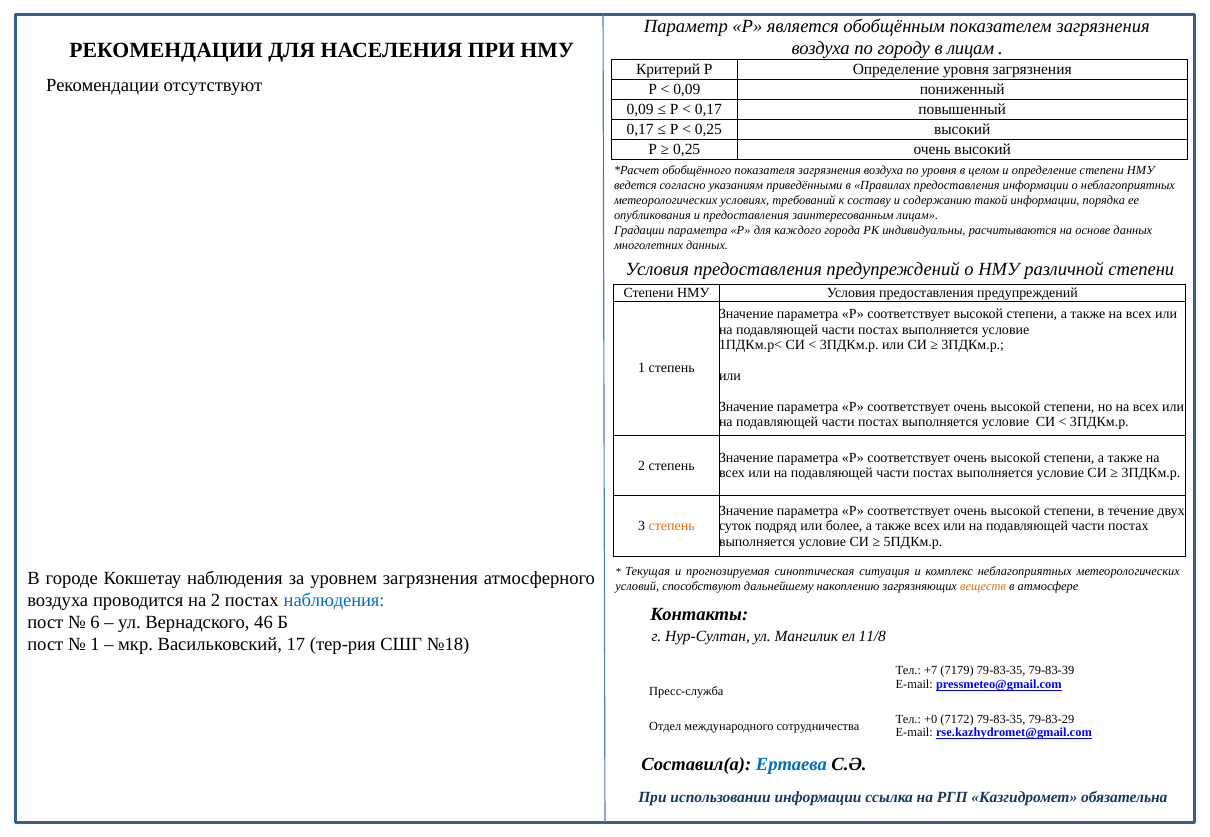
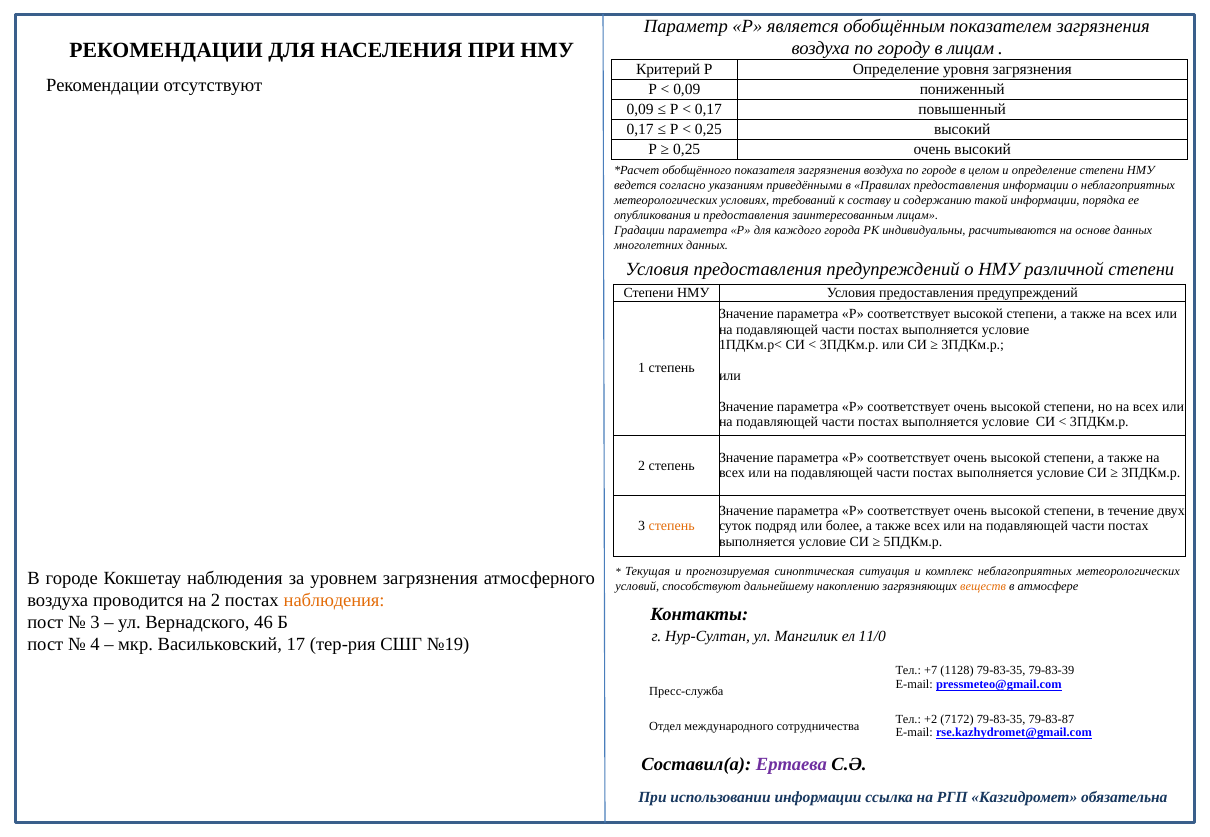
по уровня: уровня -> городе (939, 171)
наблюдения colour: blue -> orange (334, 601)
6: 6 -> 3 (95, 623)
11/8: 11/8 -> 11/0 (872, 637)
1: 1 -> 4 (95, 645)
№18: №18 -> №19 (448, 645)
7179: 7179 -> 1128 (957, 671)
+0: +0 -> +2 (931, 720)
79-83-29: 79-83-29 -> 79-83-87 (1051, 720)
Ертаева colour: blue -> purple (791, 765)
